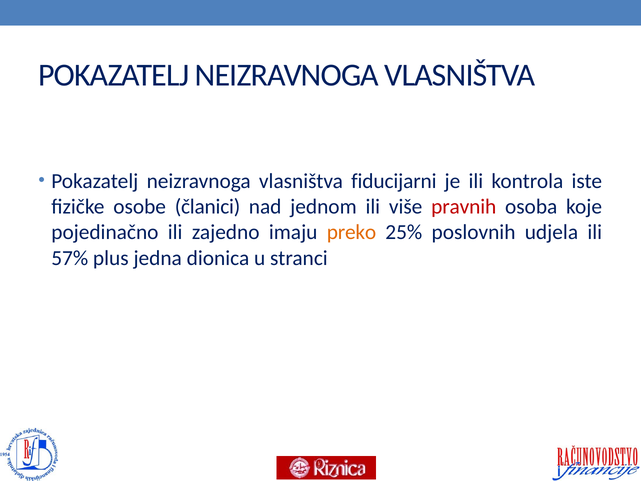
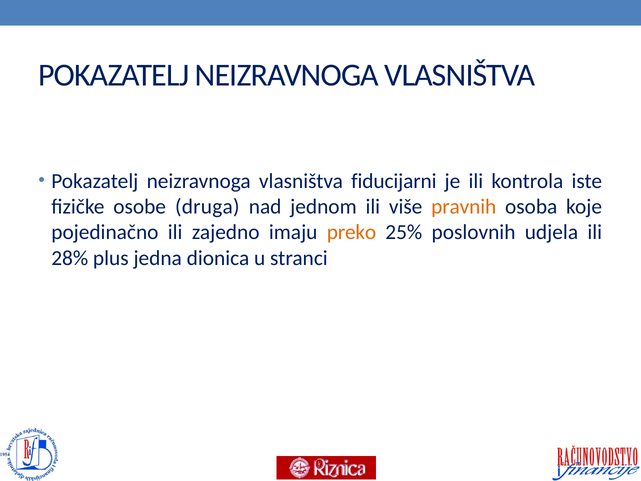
članici: članici -> druga (207, 207)
pravnih colour: red -> orange (464, 207)
57%: 57% -> 28% (70, 258)
